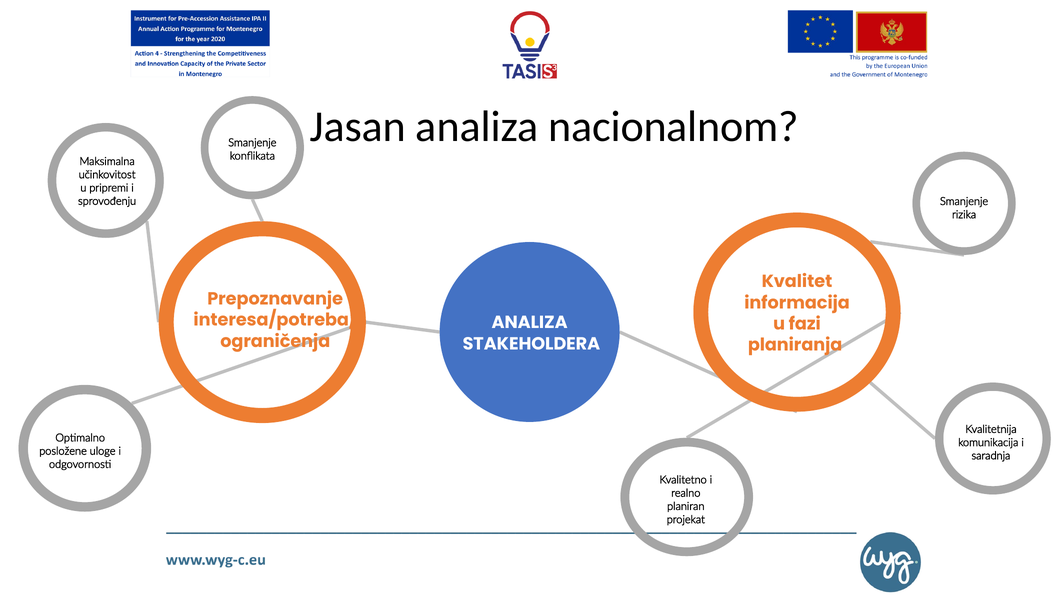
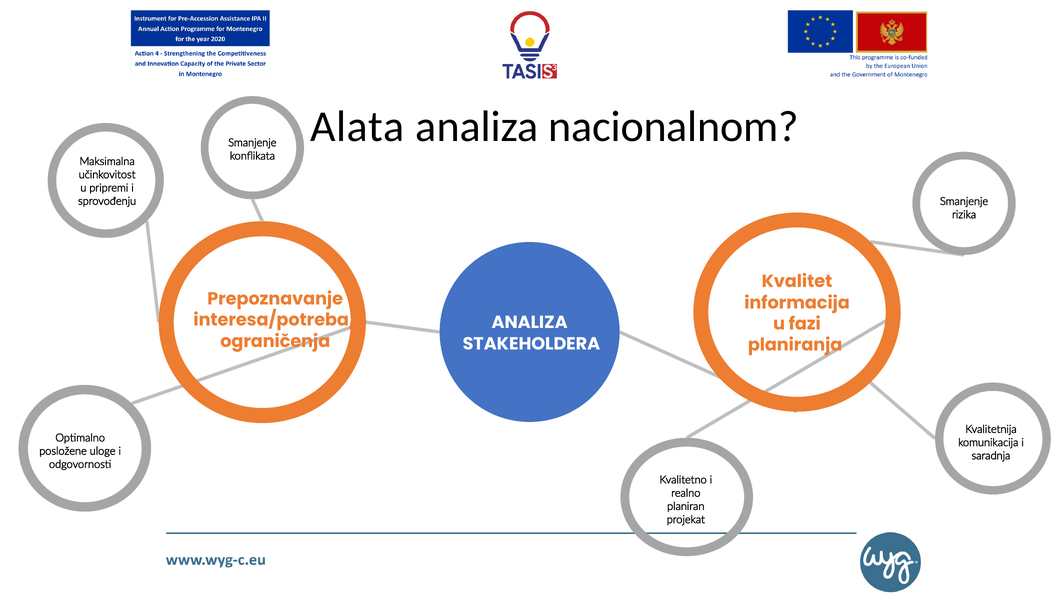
Jasan: Jasan -> Alata (357, 127)
